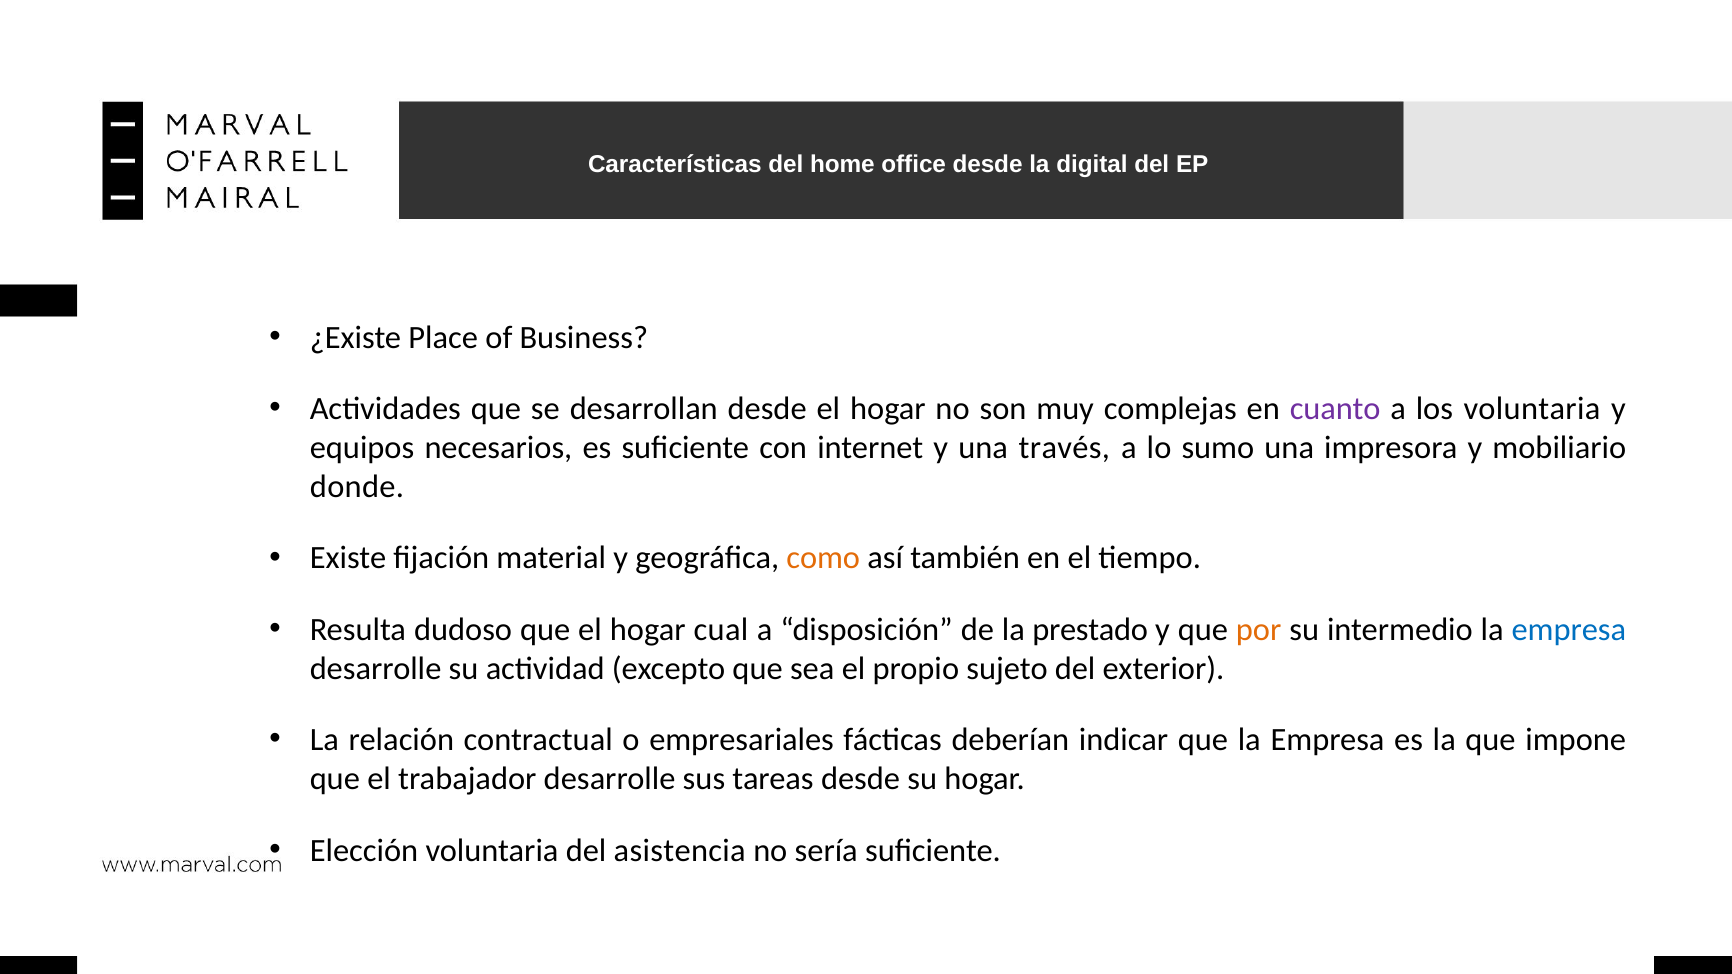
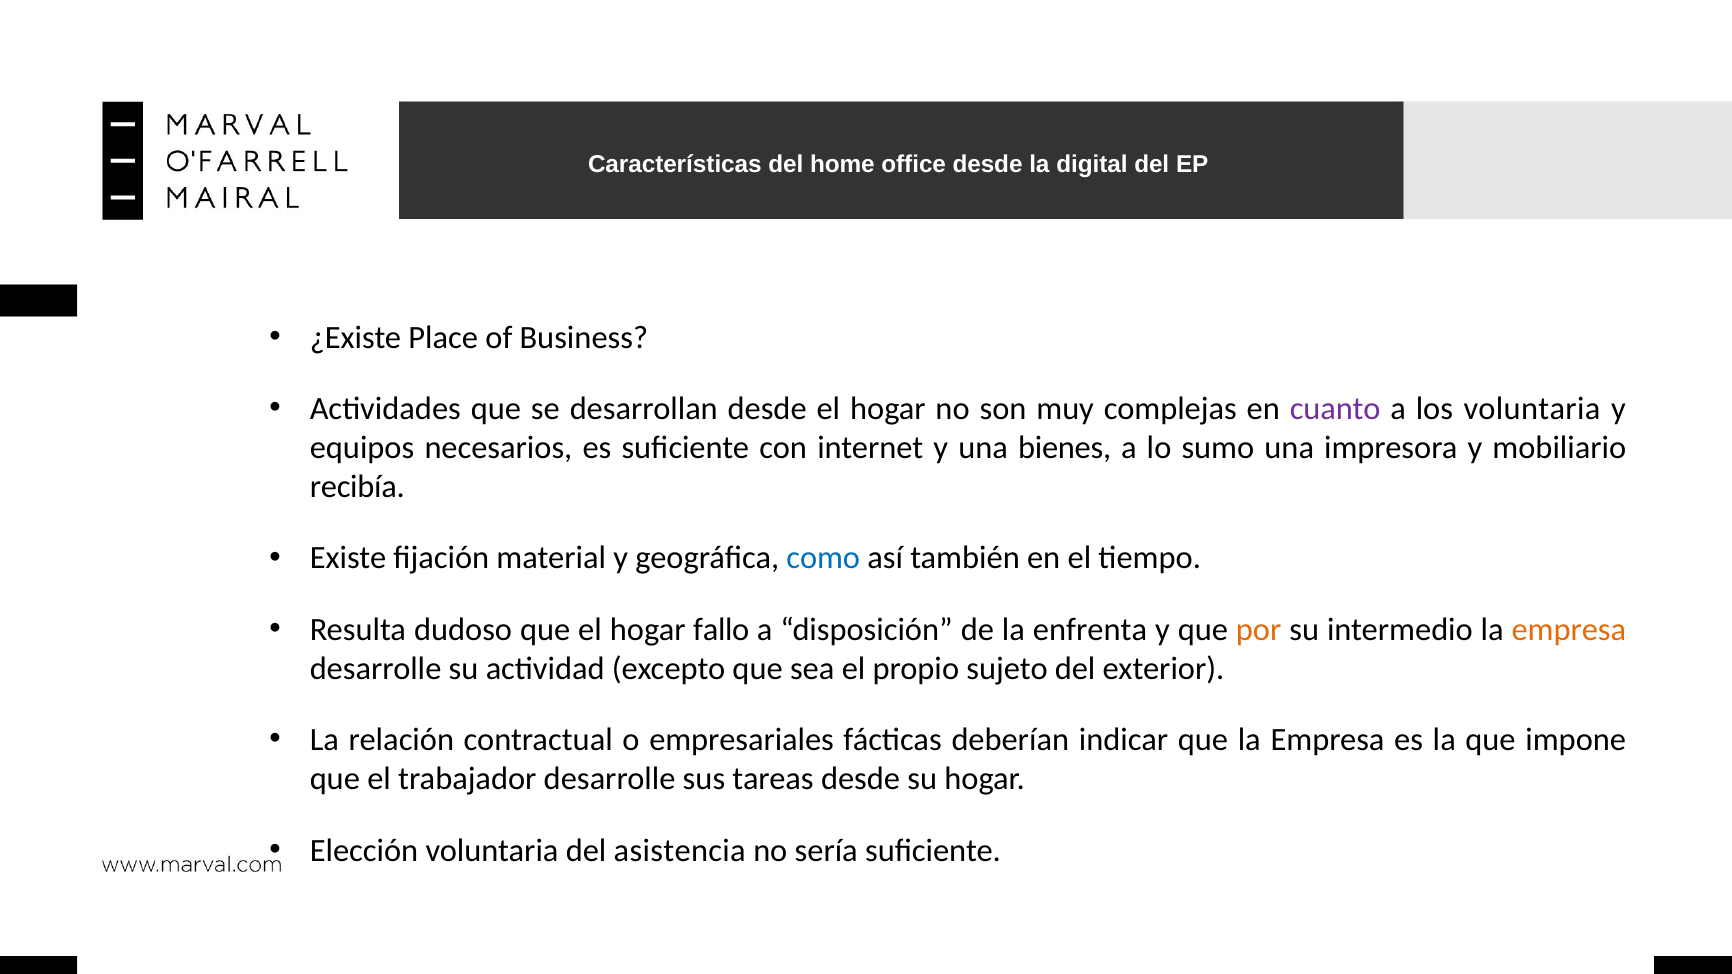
través: través -> bienes (1065, 448)
donde: donde -> recibía (357, 487)
como colour: orange -> blue (823, 558)
cual: cual -> fallo (721, 629)
prestado: prestado -> enfrenta (1090, 629)
empresa colour: blue -> orange (1569, 629)
